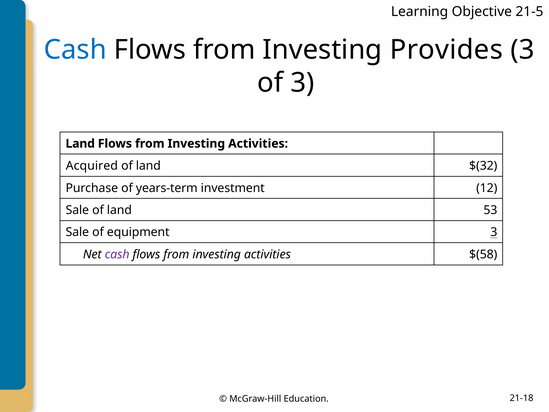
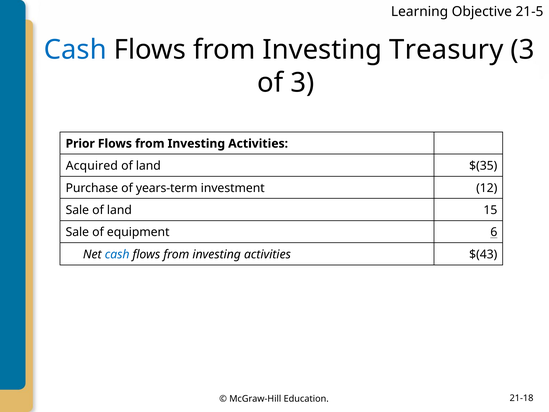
Provides: Provides -> Treasury (446, 50)
Land: Land -> Prior (80, 144)
$(32: $(32 -> $(35 (483, 166)
53: 53 -> 15 (490, 210)
equipment 3: 3 -> 6 (494, 232)
cash colour: purple -> blue (117, 254)
$(58: $(58 -> $(43 (483, 254)
